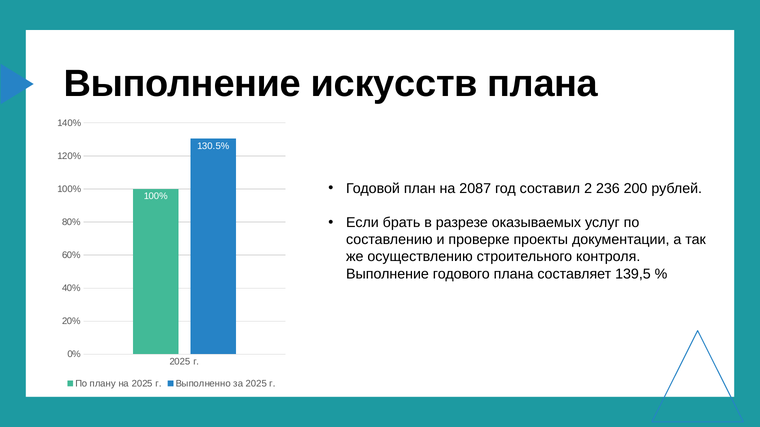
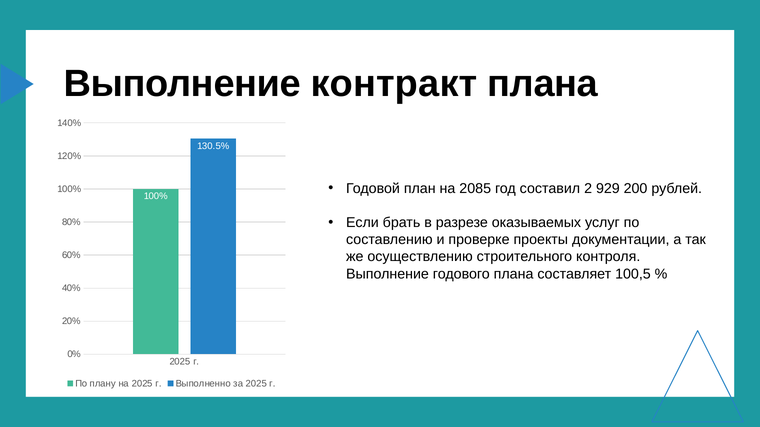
искусств: искусств -> контракт (394, 84)
2087: 2087 -> 2085 (475, 189)
236: 236 -> 929 (608, 189)
139,5: 139,5 -> 100,5 (633, 274)
